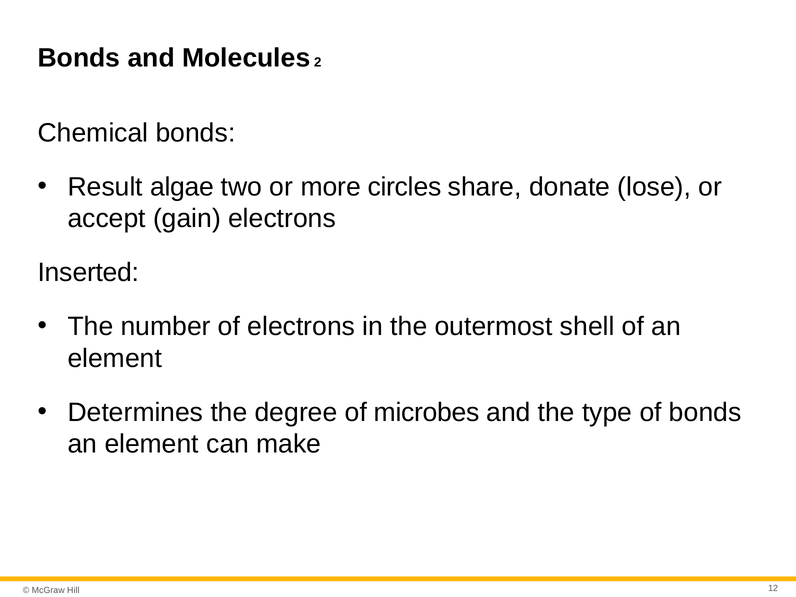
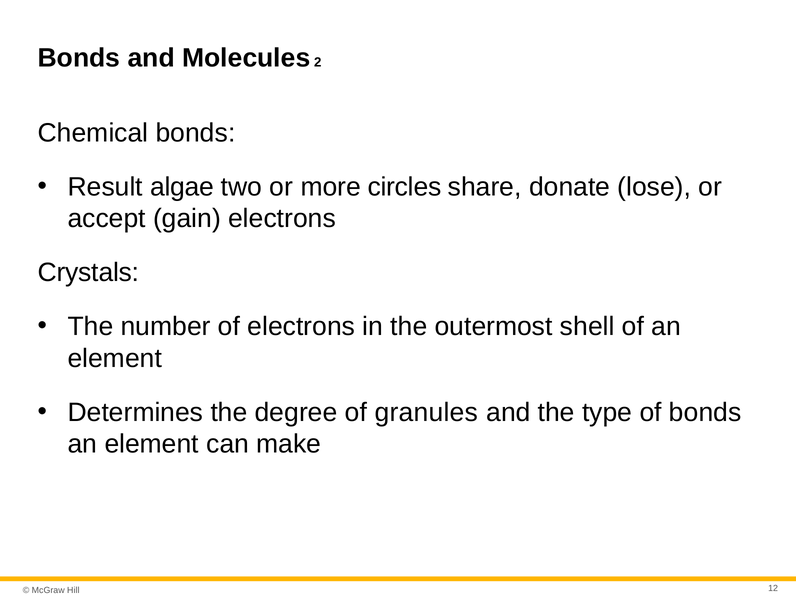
Inserted: Inserted -> Crystals (89, 273)
microbes: microbes -> granules (426, 412)
